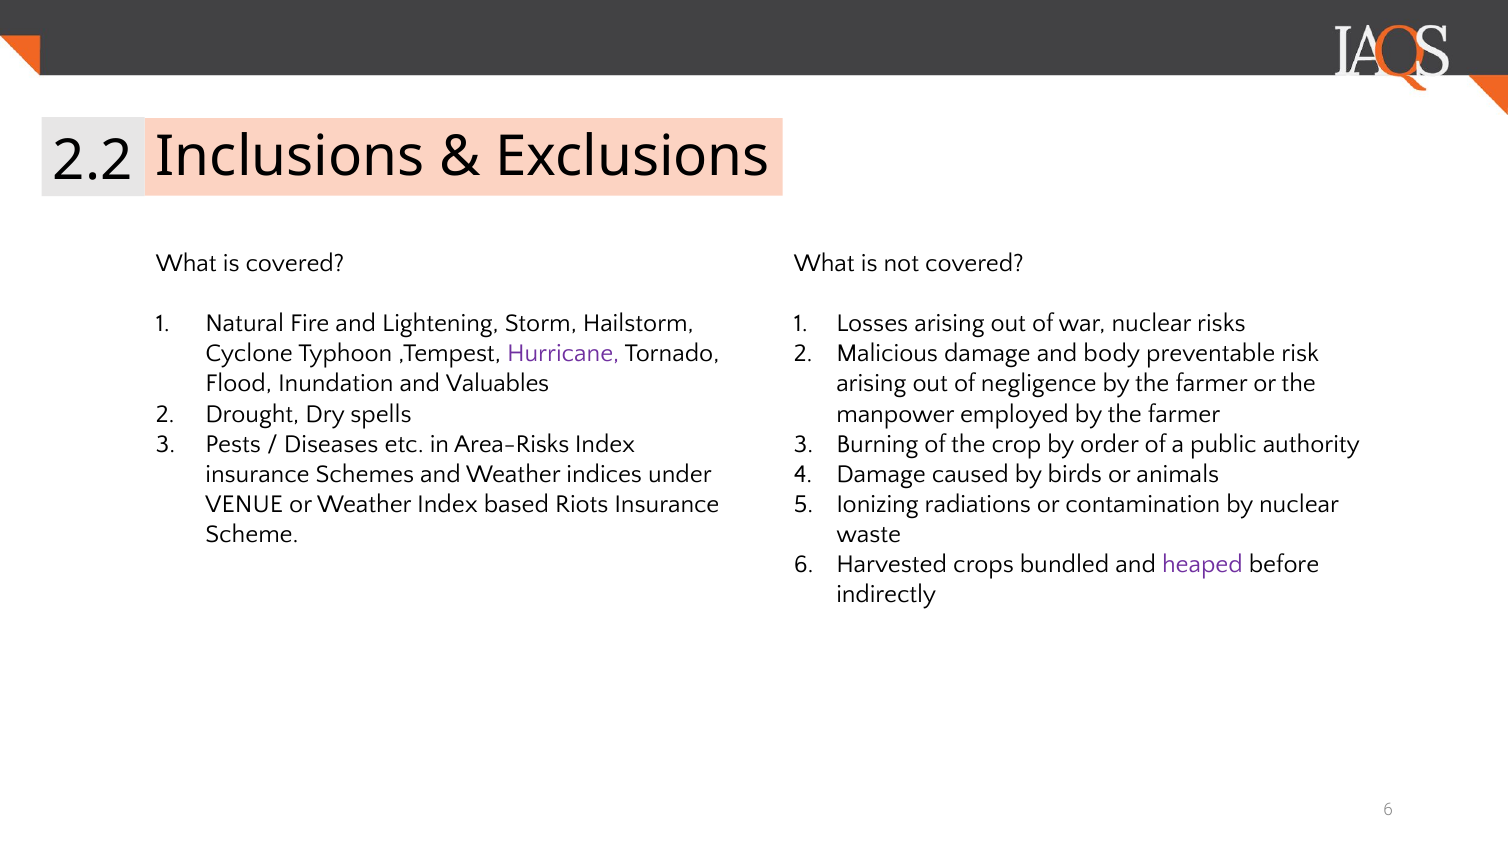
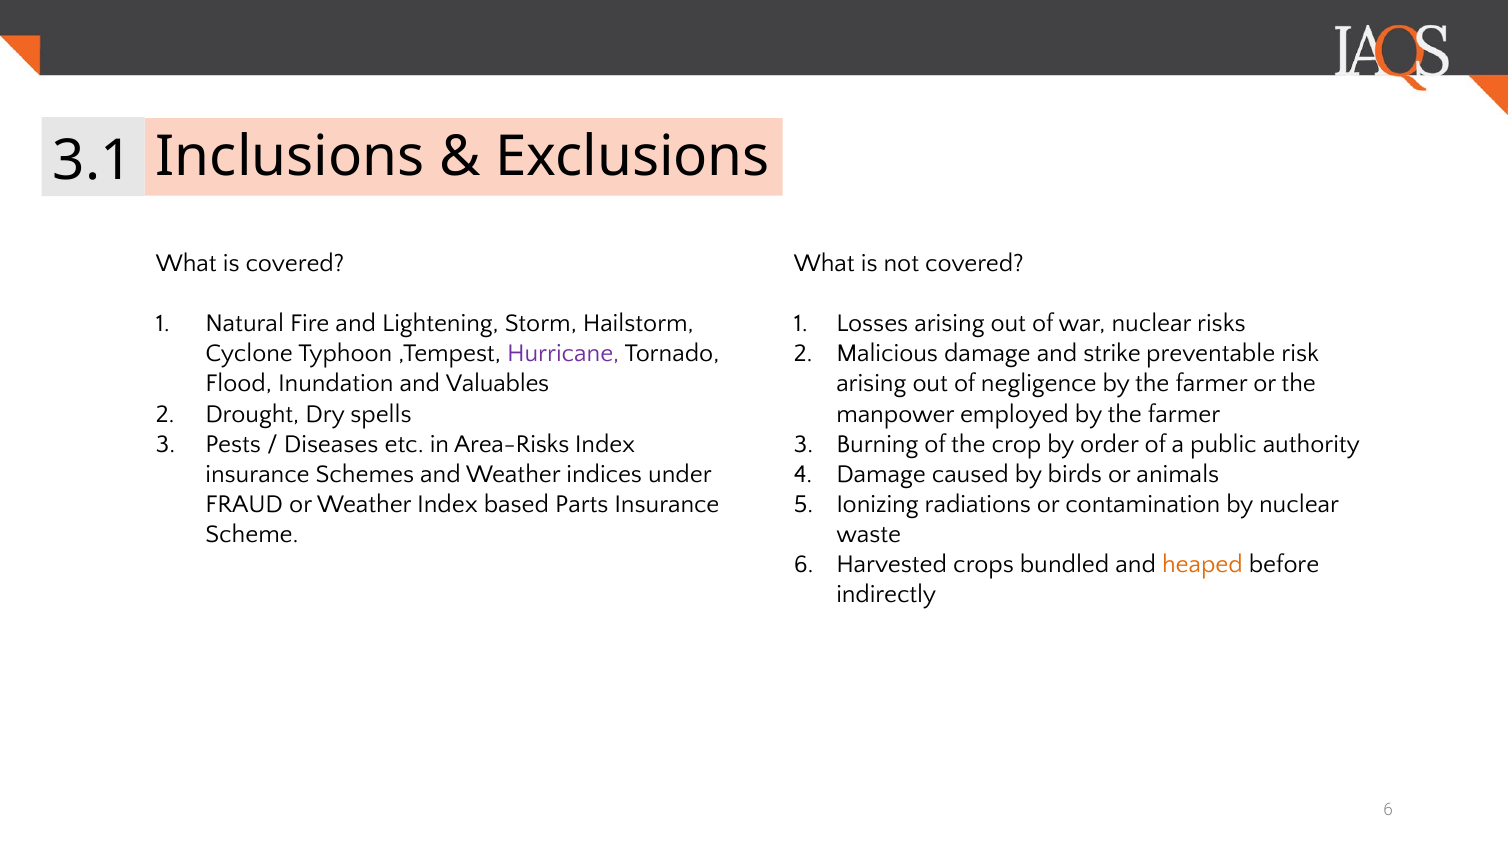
2.2: 2.2 -> 3.1 (93, 161)
body: body -> strike (1112, 354)
VENUE: VENUE -> FRAUD (244, 504)
Riots: Riots -> Parts (582, 504)
heaped colour: purple -> orange (1202, 565)
